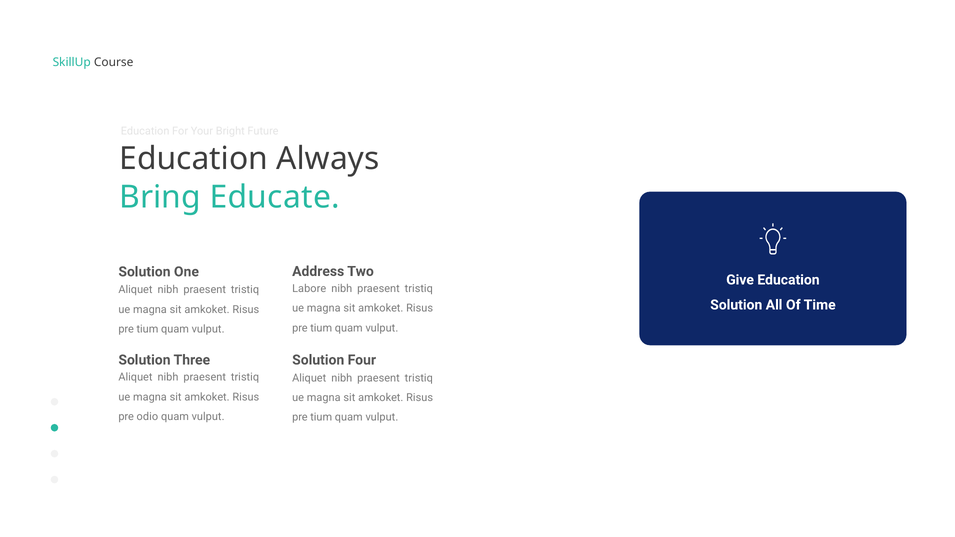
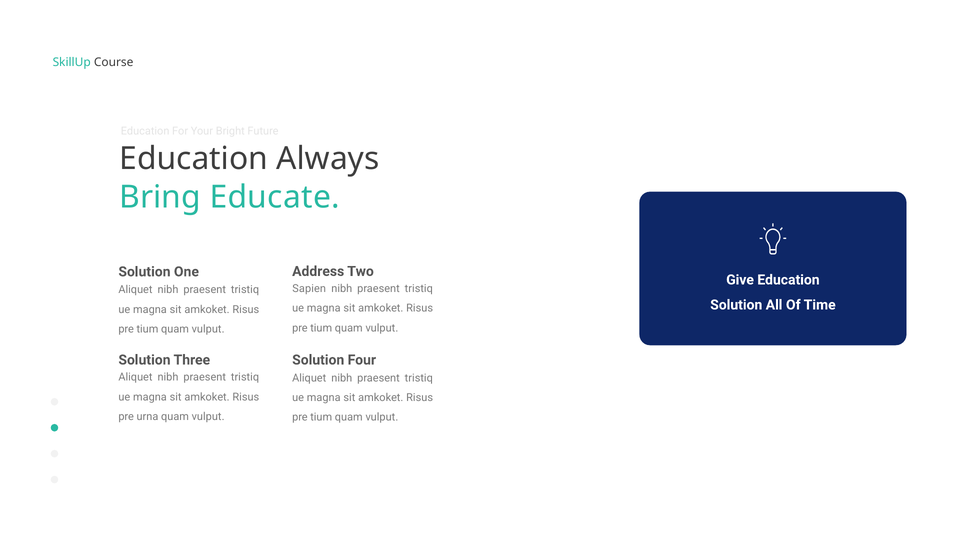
Labore: Labore -> Sapien (309, 289)
odio: odio -> urna (147, 417)
